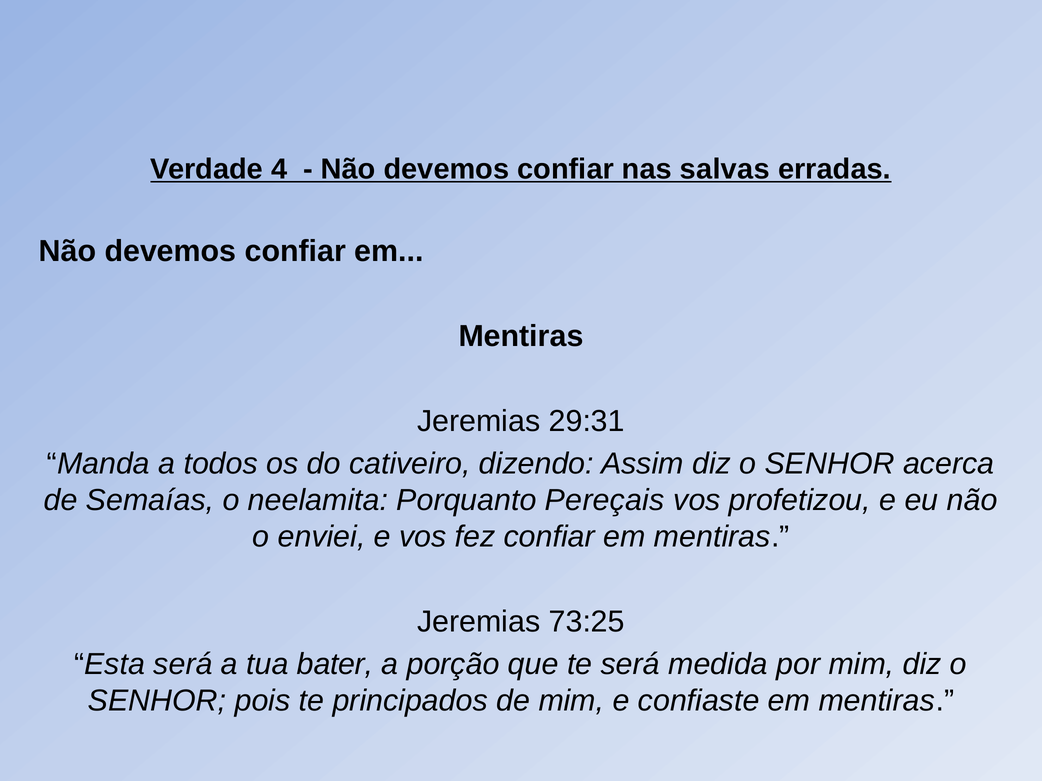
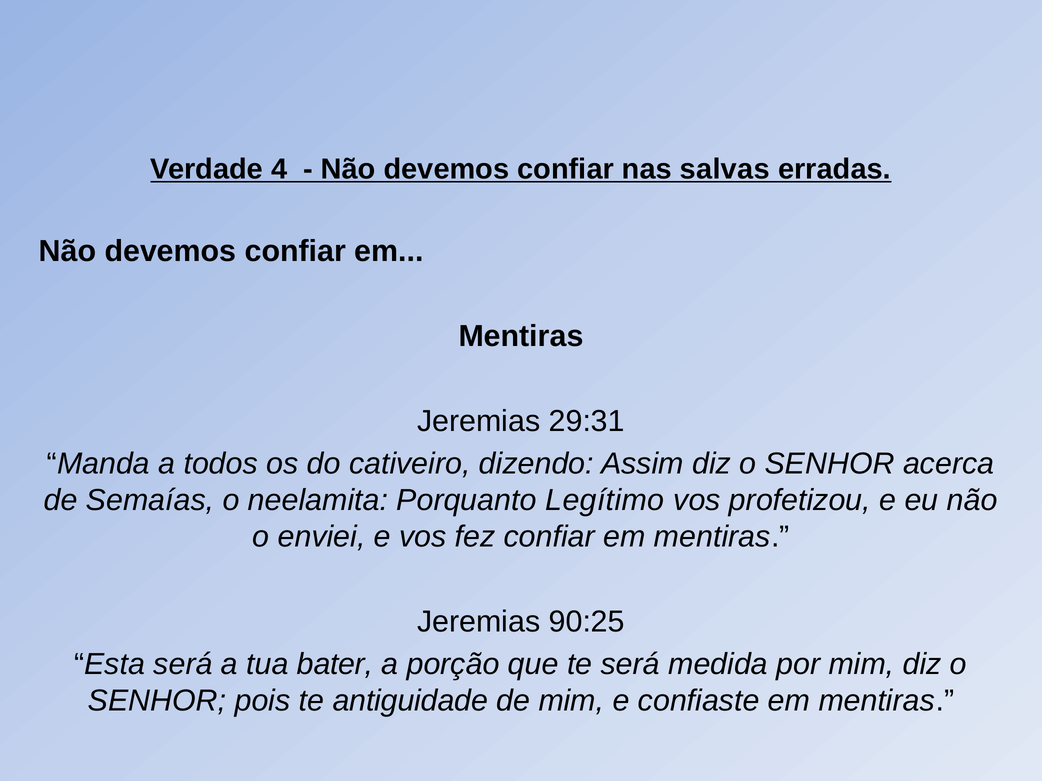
Pereçais: Pereçais -> Legítimo (605, 501)
73:25: 73:25 -> 90:25 (587, 622)
principados: principados -> antiguidade (410, 701)
